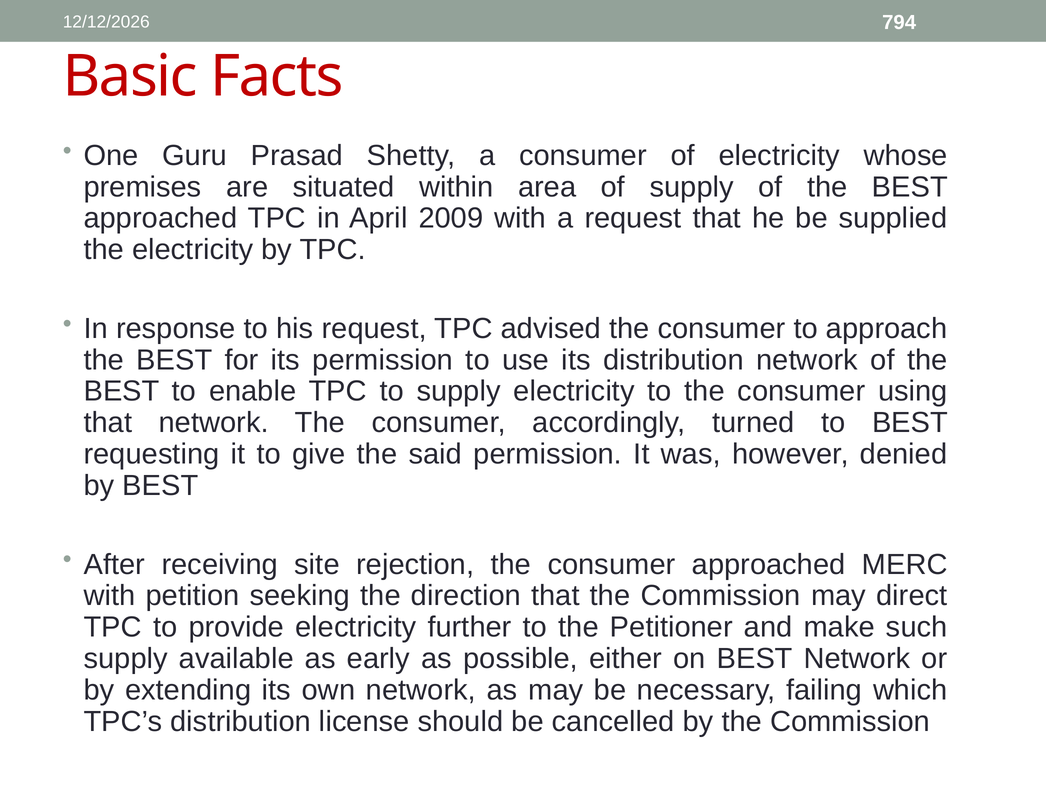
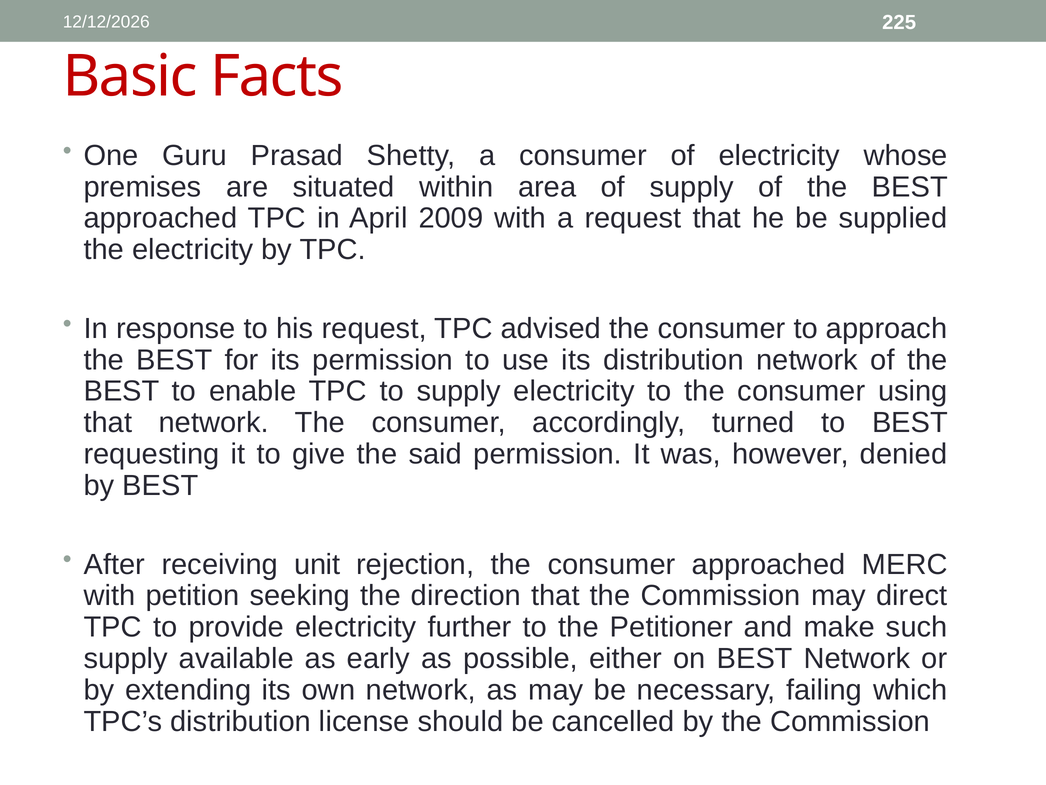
794: 794 -> 225 (899, 22)
site: site -> unit (317, 564)
